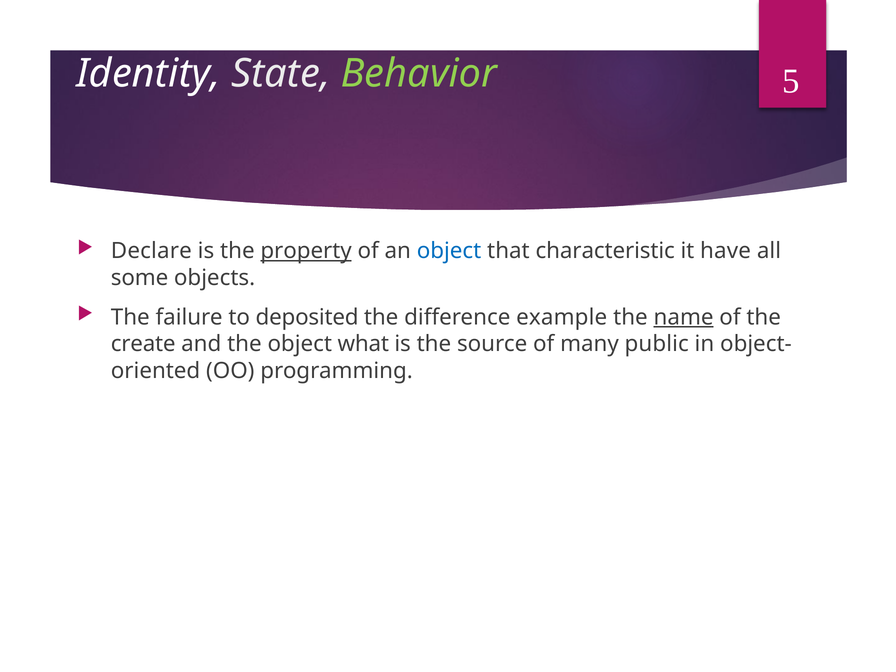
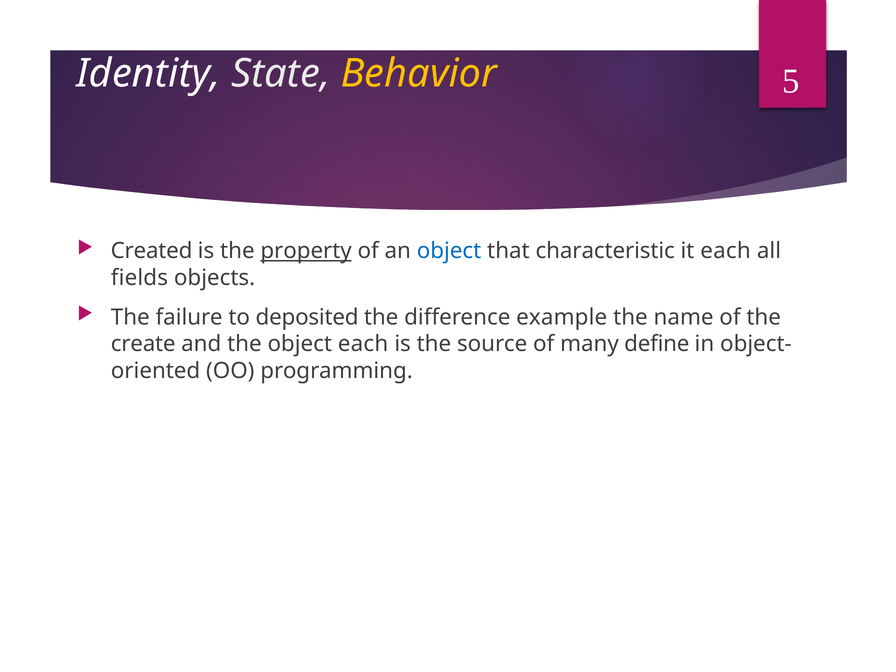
Behavior colour: light green -> yellow (419, 74)
Declare: Declare -> Created (152, 251)
it have: have -> each (726, 251)
some: some -> fields (139, 278)
name underline: present -> none (684, 317)
object what: what -> each (363, 344)
public: public -> define (657, 344)
